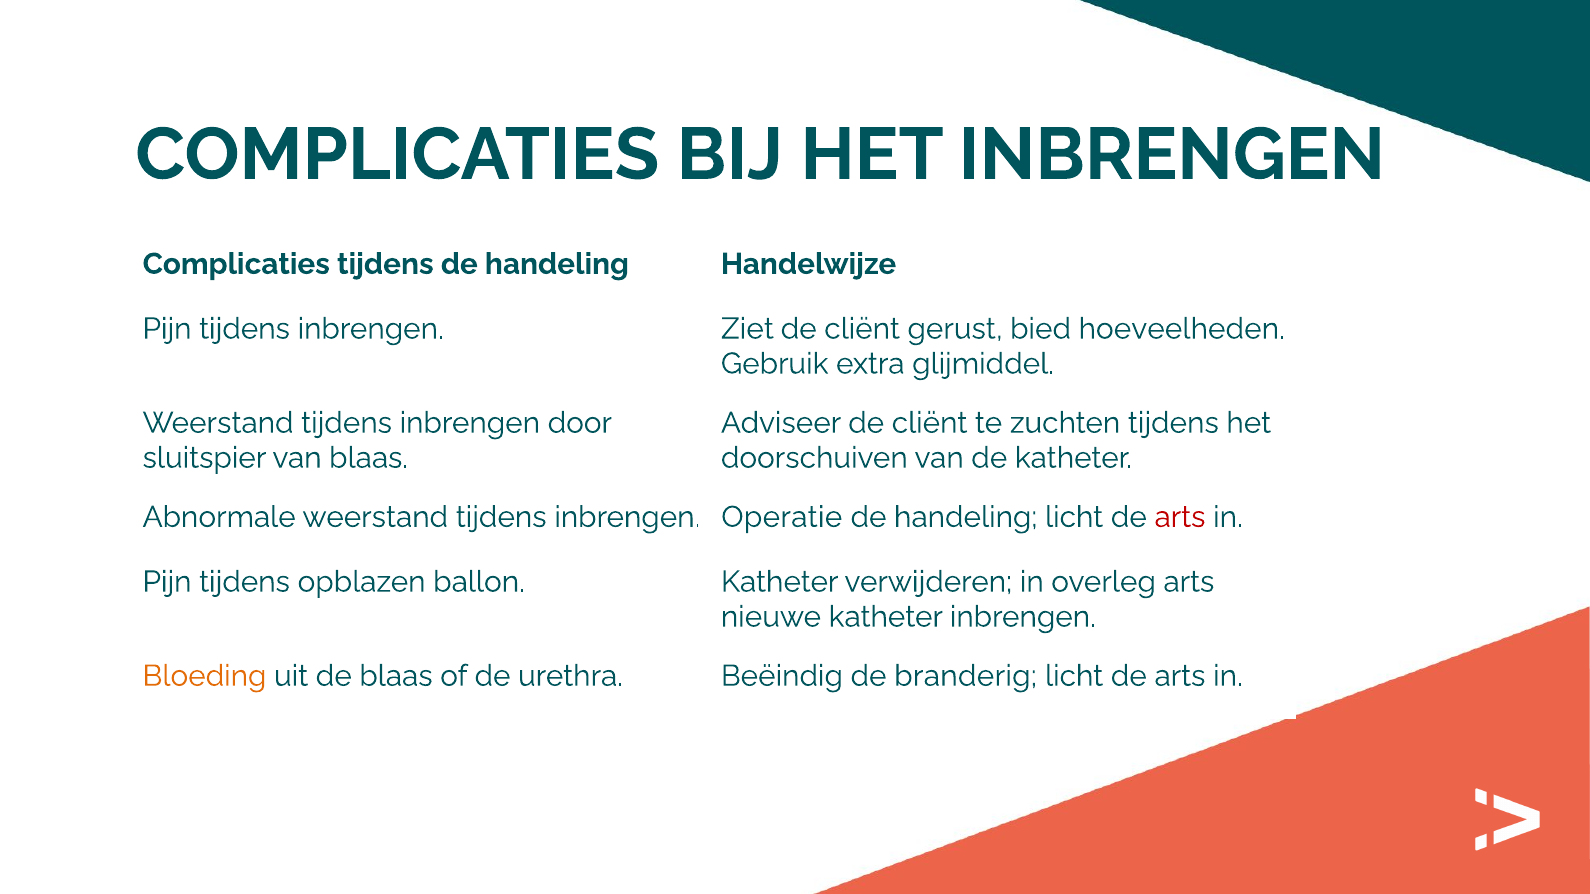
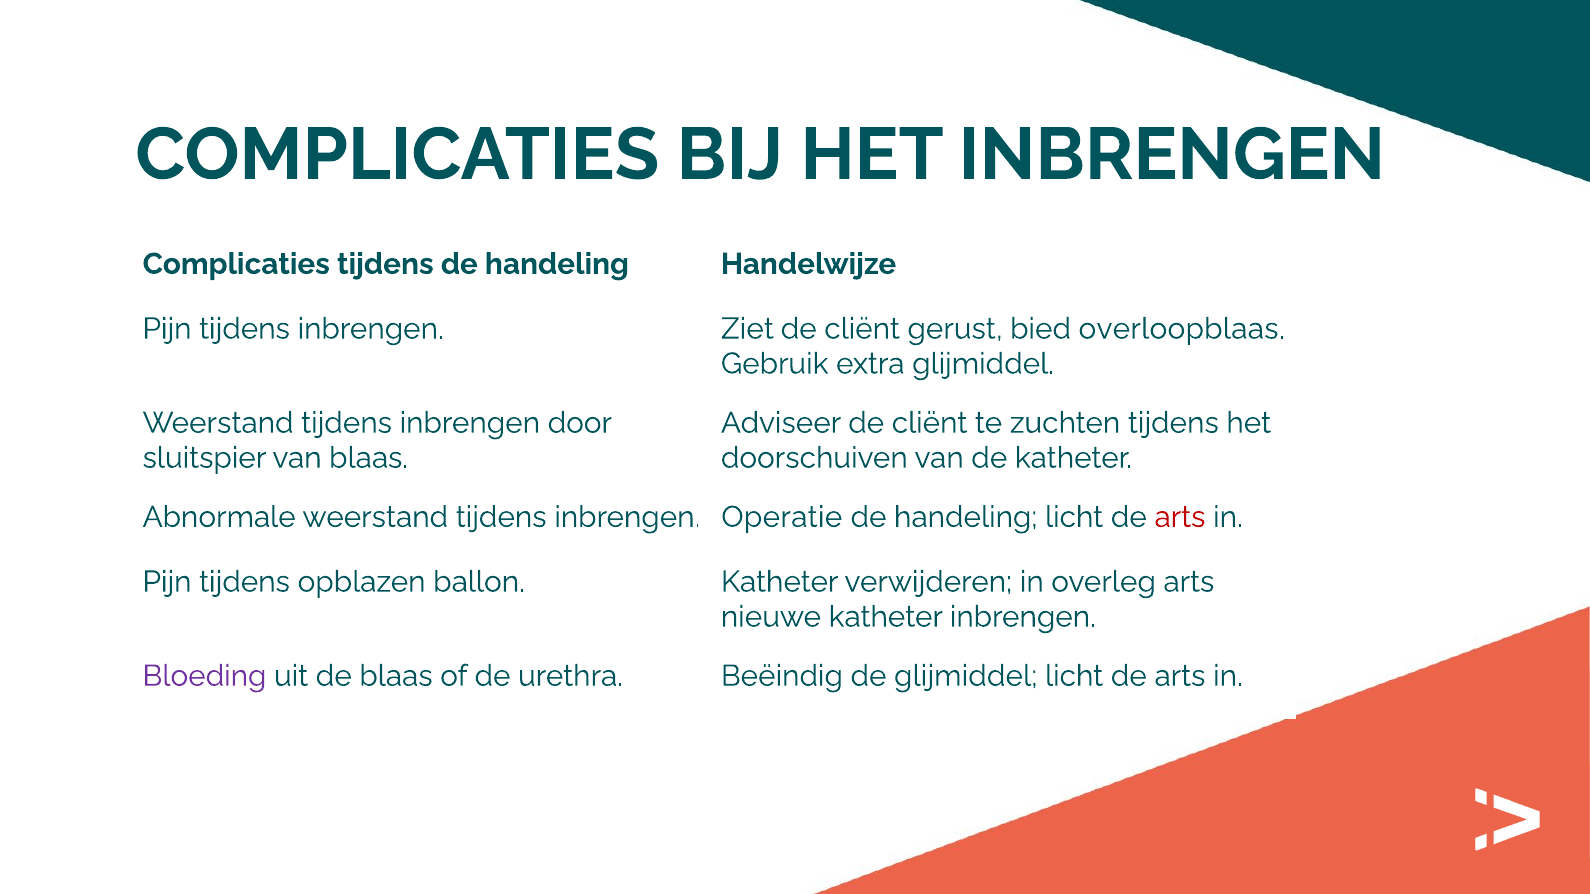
hoeveelheden: hoeveelheden -> overloopblaas (1182, 329)
Bloeding colour: orange -> purple (204, 676)
de branderig: branderig -> glijmiddel (966, 676)
